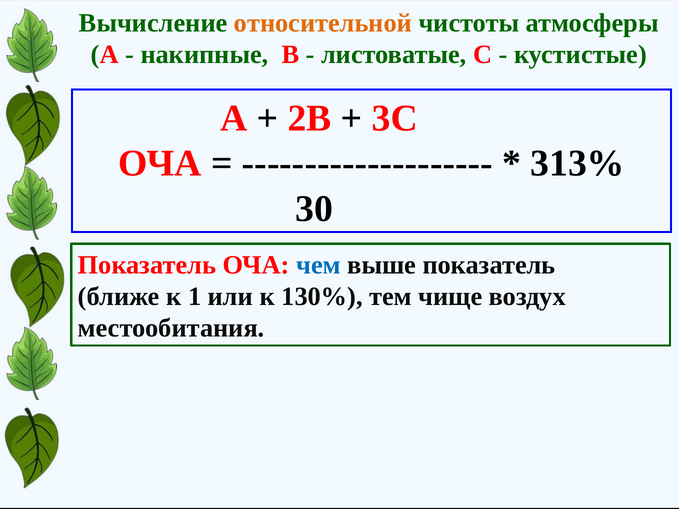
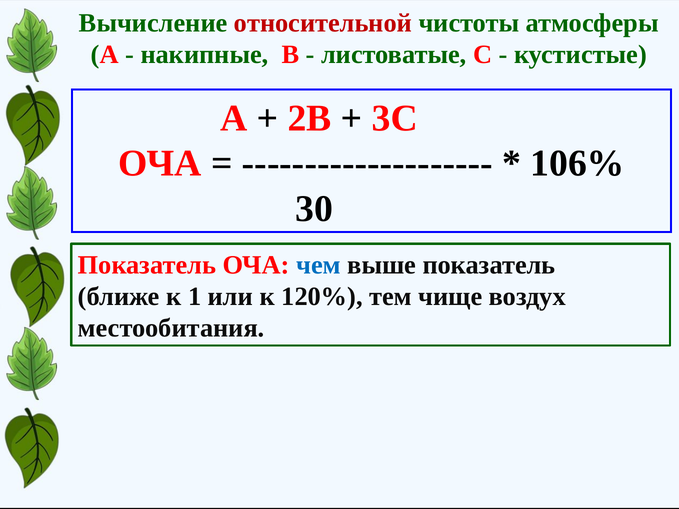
относительной colour: orange -> red (323, 23)
313%: 313% -> 106% (578, 164)
130%: 130% -> 120% (322, 297)
